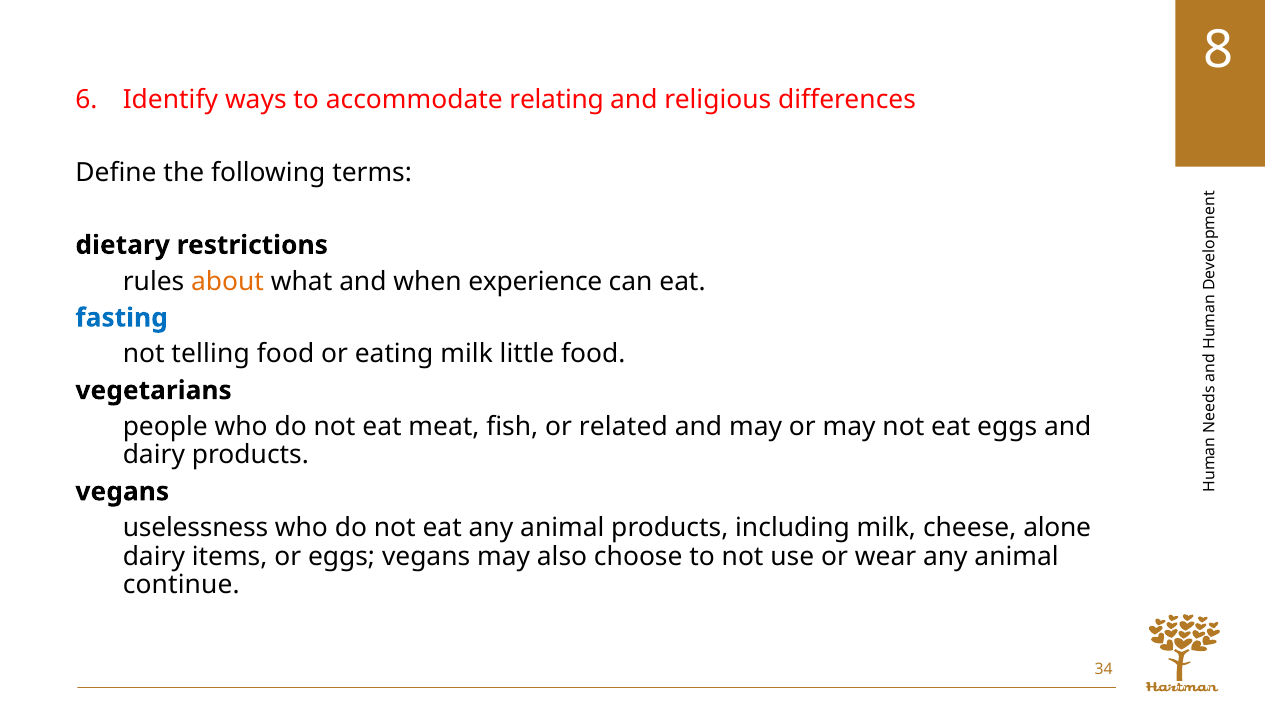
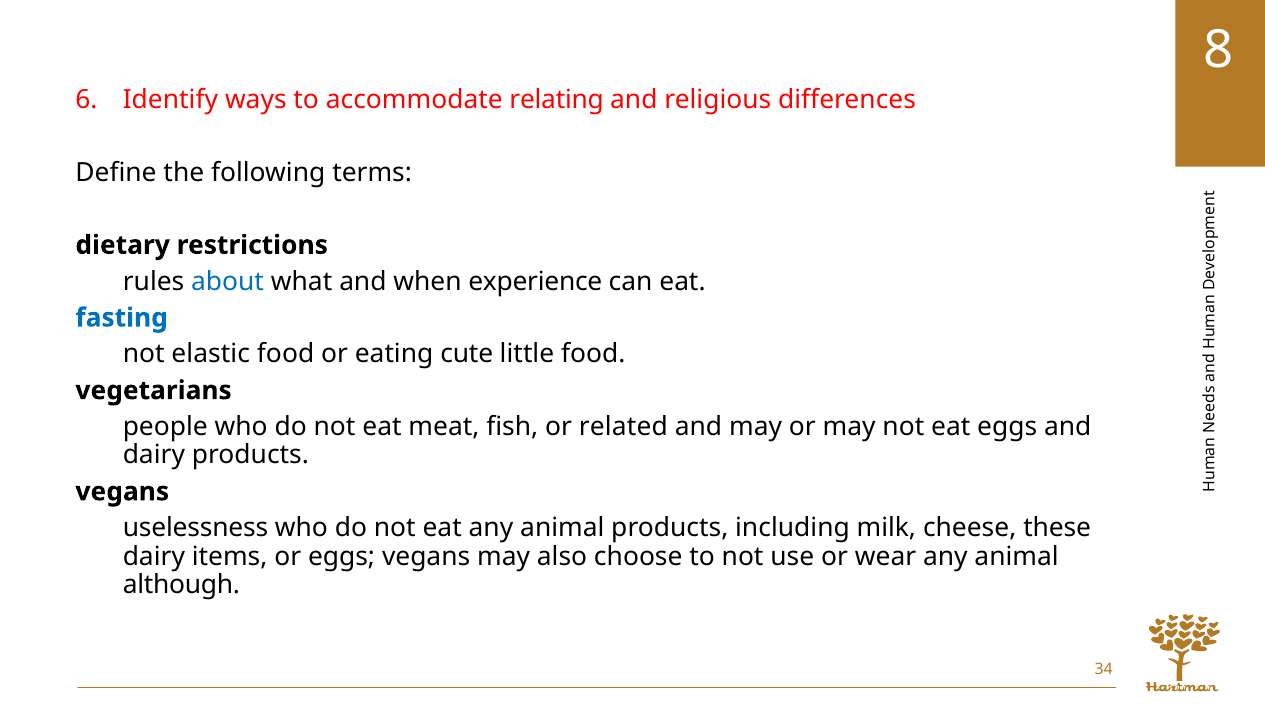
about colour: orange -> blue (228, 282)
telling: telling -> elastic (211, 354)
eating milk: milk -> cute (467, 354)
alone: alone -> these (1057, 528)
continue: continue -> although (181, 585)
